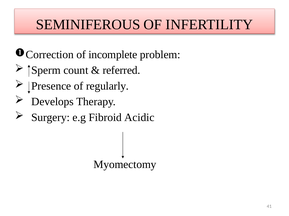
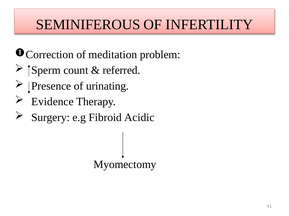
incomplete: incomplete -> meditation (113, 55)
regularly: regularly -> urinating (107, 86)
Develops: Develops -> Evidence (52, 102)
